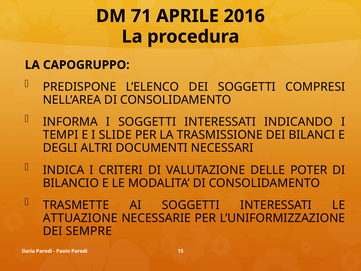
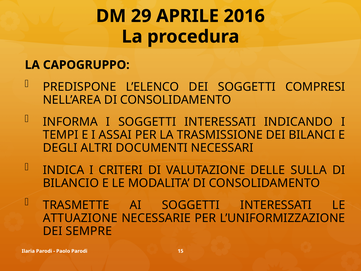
71: 71 -> 29 (141, 16)
SLIDE: SLIDE -> ASSAI (115, 135)
POTER: POTER -> SULLA (309, 170)
